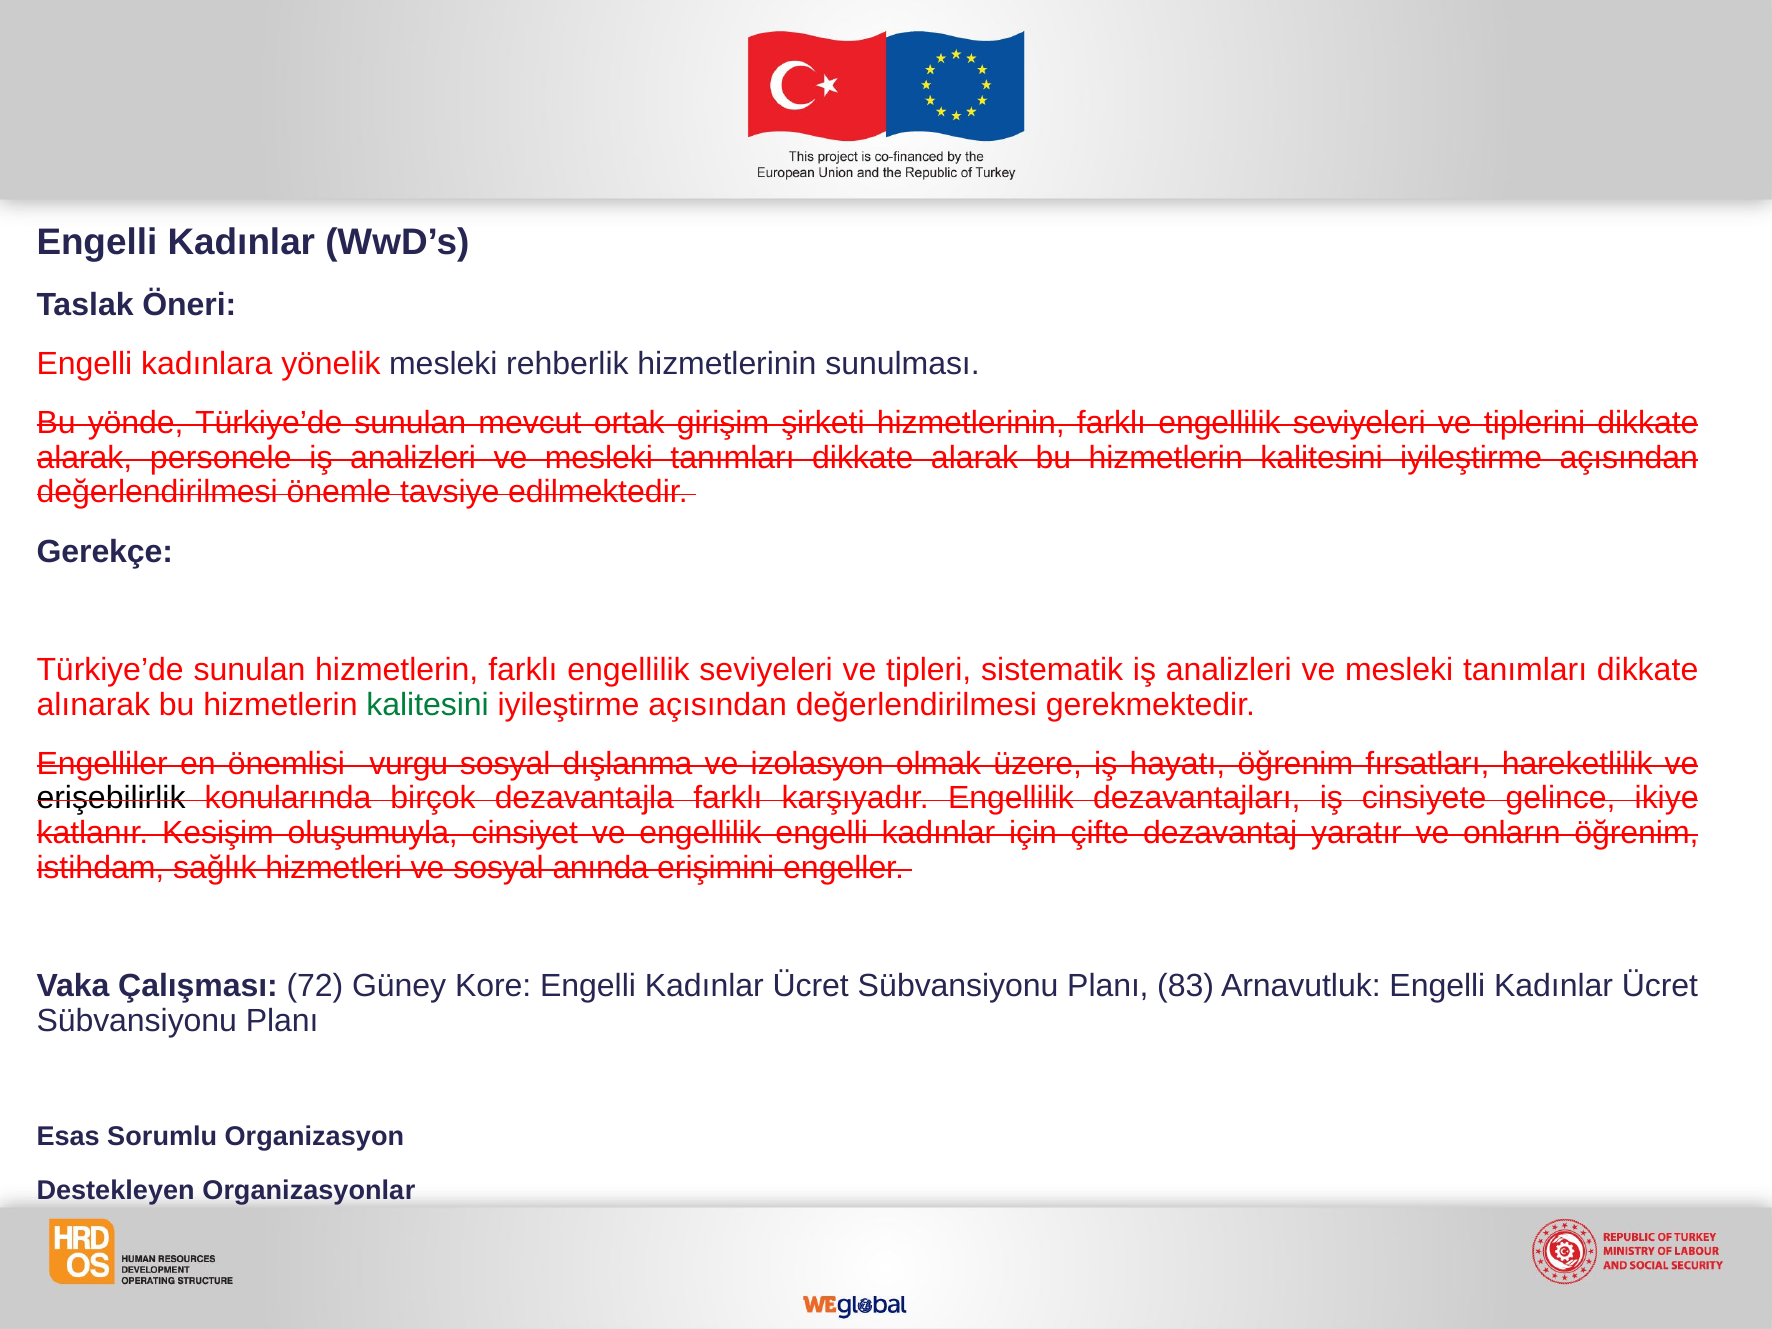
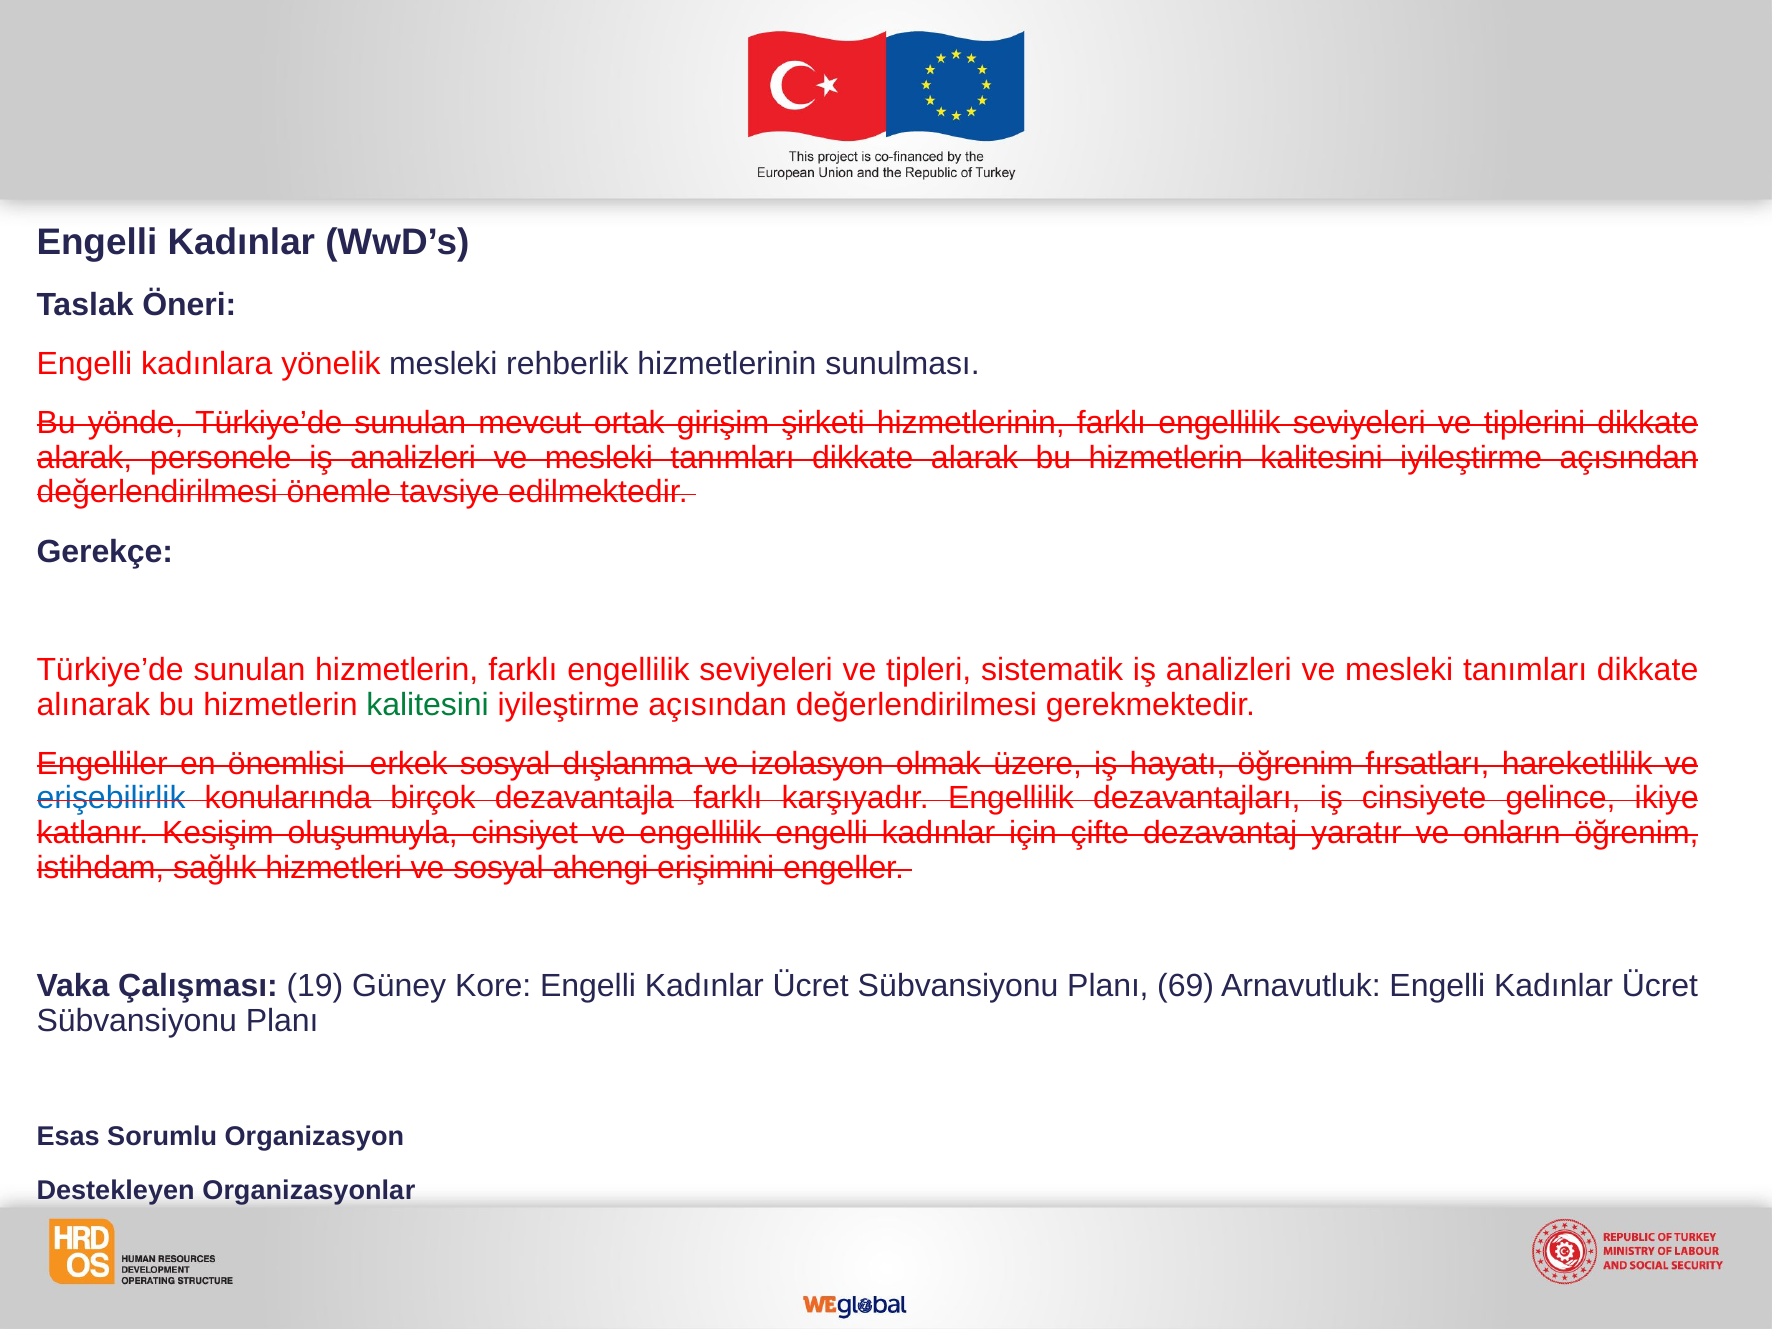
vurgu: vurgu -> erkek (409, 764)
erişebilirlik colour: black -> blue (111, 798)
anında: anında -> ahengi (601, 867)
72: 72 -> 19 (315, 986)
83: 83 -> 69 (1186, 986)
